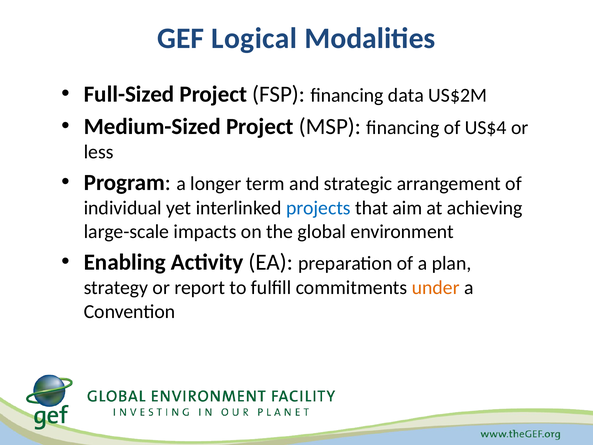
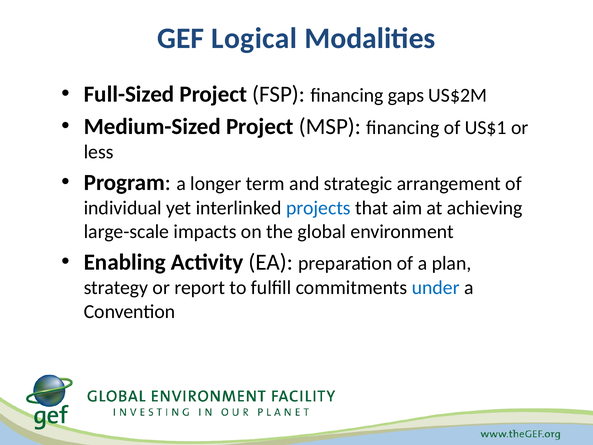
data: data -> gaps (406, 95)
US$4: US$4 -> US$1 (486, 127)
under colour: orange -> blue (436, 288)
